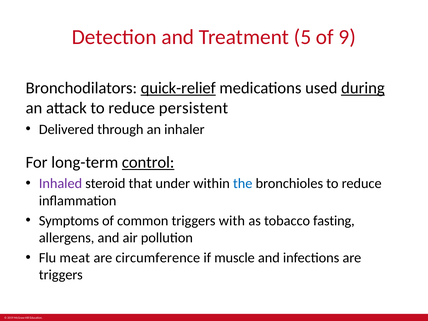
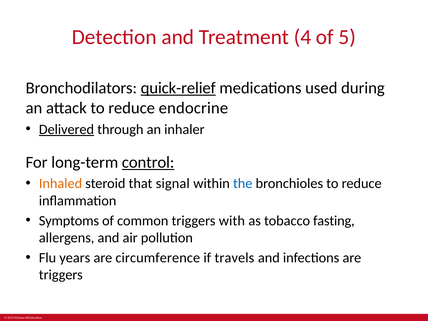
5: 5 -> 4 (303, 37)
9: 9 -> 5 (347, 37)
during underline: present -> none (363, 88)
persistent: persistent -> endocrine (193, 108)
Delivered underline: none -> present (66, 129)
Inhaled colour: purple -> orange (60, 184)
under: under -> signal (173, 184)
meat: meat -> years (75, 258)
muscle: muscle -> travels (234, 258)
